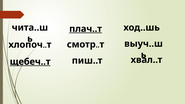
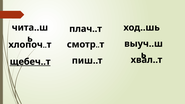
плач..т underline: present -> none (86, 29)
